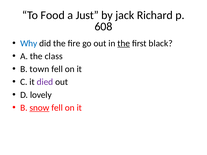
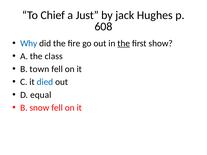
Food: Food -> Chief (53, 15)
Richard: Richard -> Hughes (155, 15)
black: black -> show (161, 43)
died colour: purple -> blue (45, 82)
lovely: lovely -> equal (41, 95)
snow underline: present -> none (39, 108)
